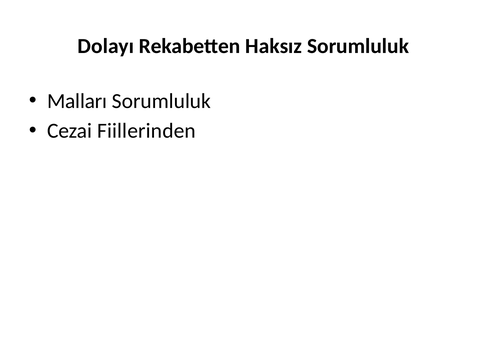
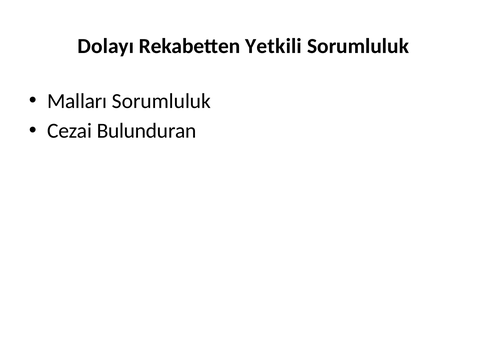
Haksız: Haksız -> Yetkili (274, 46)
Fiillerinden: Fiillerinden -> Bulunduran (147, 131)
